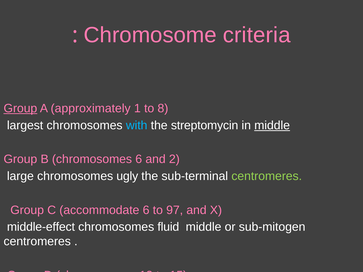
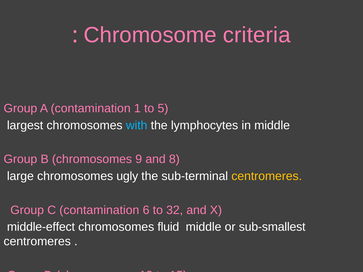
Group underline: present -> none (20, 109)
A approximately: approximately -> contamination (91, 109)
8: 8 -> 5 (163, 109)
streptomycin: streptomycin -> lymphocytes (205, 126)
middle underline: present -> none (272, 126)
chromosomes 6: 6 -> 9 (139, 159)
2: 2 -> 8 (174, 159)
centromeres colour: light green -> yellow (267, 176)
C accommodate: accommodate -> contamination (99, 210)
97: 97 -> 32 (175, 210)
sub-mitogen: sub-mitogen -> sub-smallest (272, 227)
